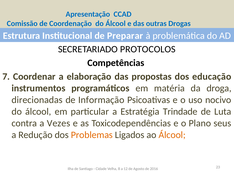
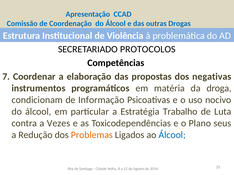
Preparar: Preparar -> Violência (125, 36)
educação: educação -> negativas (212, 77)
direcionadas: direcionadas -> condicionam (37, 100)
Trindade: Trindade -> Trabalho (180, 112)
Álcool colour: orange -> blue (172, 135)
